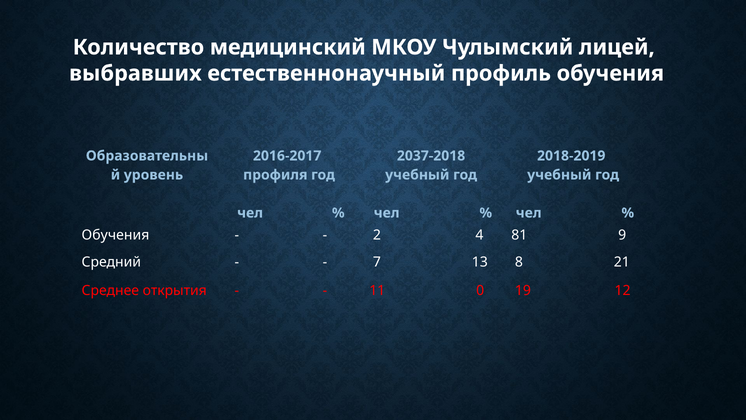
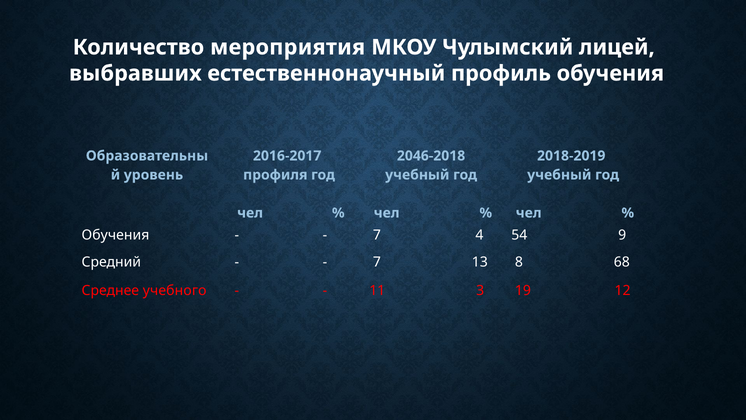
медицинский: медицинский -> мероприятия (288, 47)
2037-2018: 2037-2018 -> 2046-2018 (431, 156)
2: 2 -> 7 (377, 235)
81: 81 -> 54 (519, 235)
21: 21 -> 68 (622, 262)
открытия: открытия -> учебного (175, 290)
0: 0 -> 3 (480, 290)
